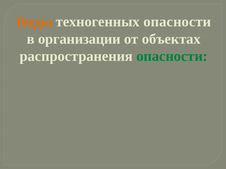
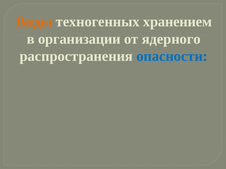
техногенных опасности: опасности -> хранением (177, 22)
объектах: объектах -> ядерного (171, 39)
опасности colour: green -> blue (172, 56)
